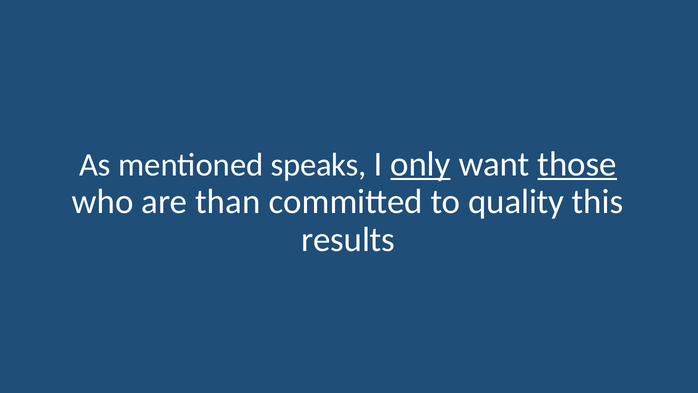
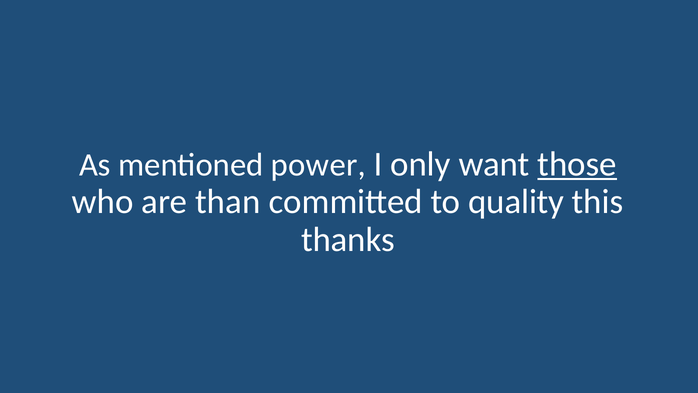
speaks: speaks -> power (318, 165)
only underline: present -> none (420, 164)
results: results -> thanks (348, 239)
